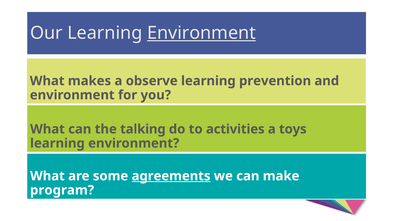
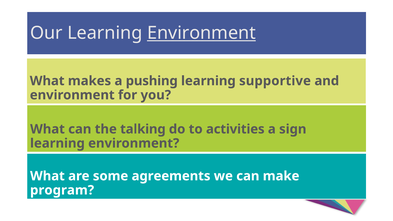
observe: observe -> pushing (152, 81)
prevention: prevention -> supportive (275, 81)
toys: toys -> sign (293, 129)
agreements underline: present -> none (171, 176)
